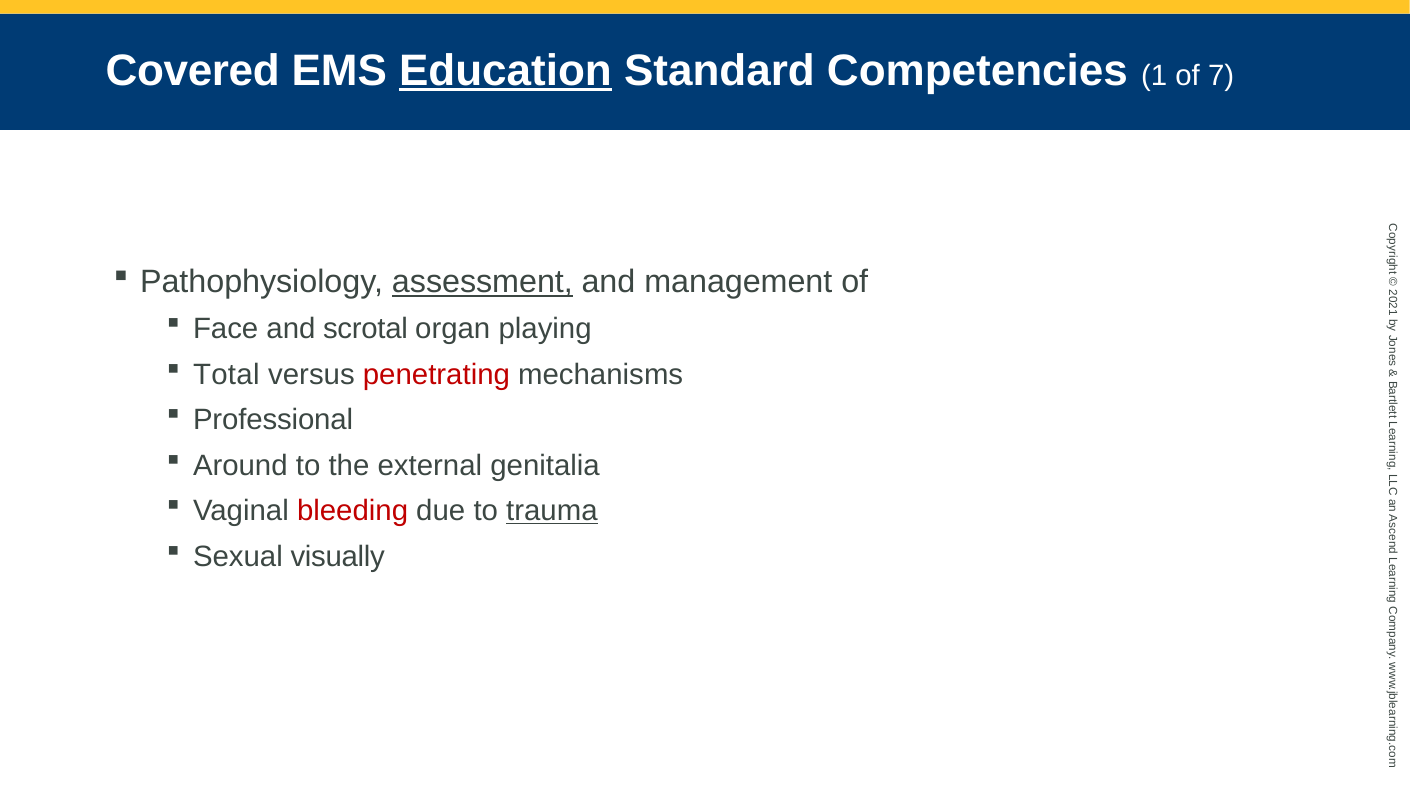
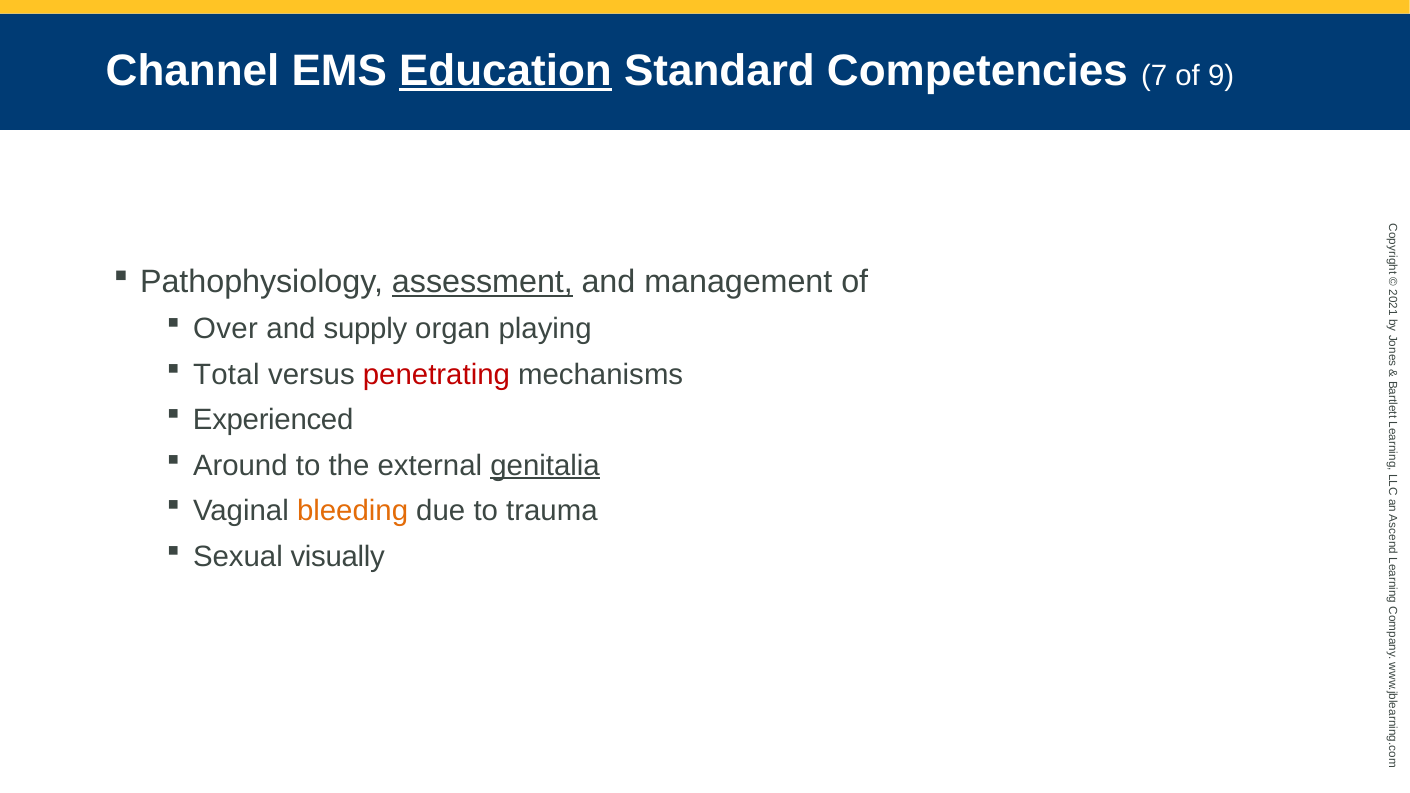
Covered: Covered -> Channel (193, 71)
Competencies 1: 1 -> 7 (1154, 76)
7: 7 -> 9 (1221, 76)
Face: Face -> Over (226, 329)
scrotal: scrotal -> supply (365, 329)
Professional: Professional -> Experienced (273, 420)
genitalia underline: none -> present (545, 466)
bleeding colour: red -> orange (353, 511)
trauma underline: present -> none (552, 511)
